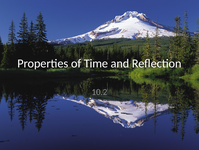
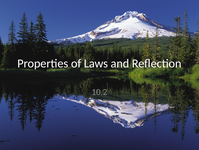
Time: Time -> Laws (96, 63)
